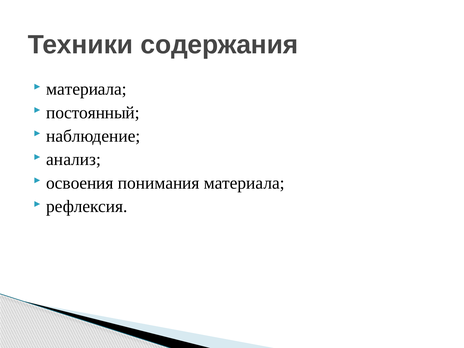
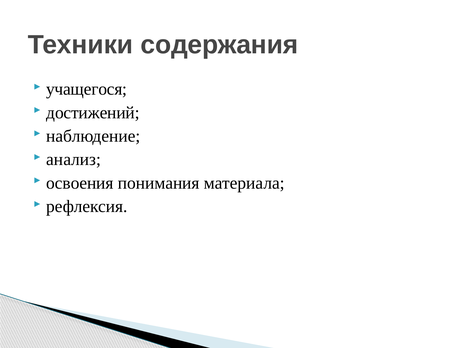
материала: материала -> учащегося (87, 89)
постоянный: постоянный -> достижений (93, 113)
